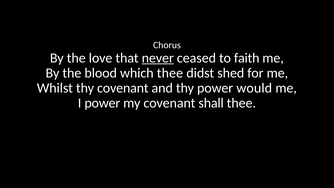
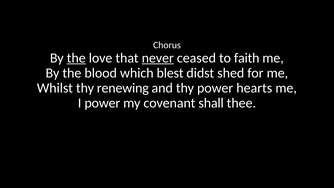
the underline: none -> present (76, 58)
which thee: thee -> blest (170, 73)
thy covenant: covenant -> renewing (123, 88)
would: would -> hearts (254, 88)
